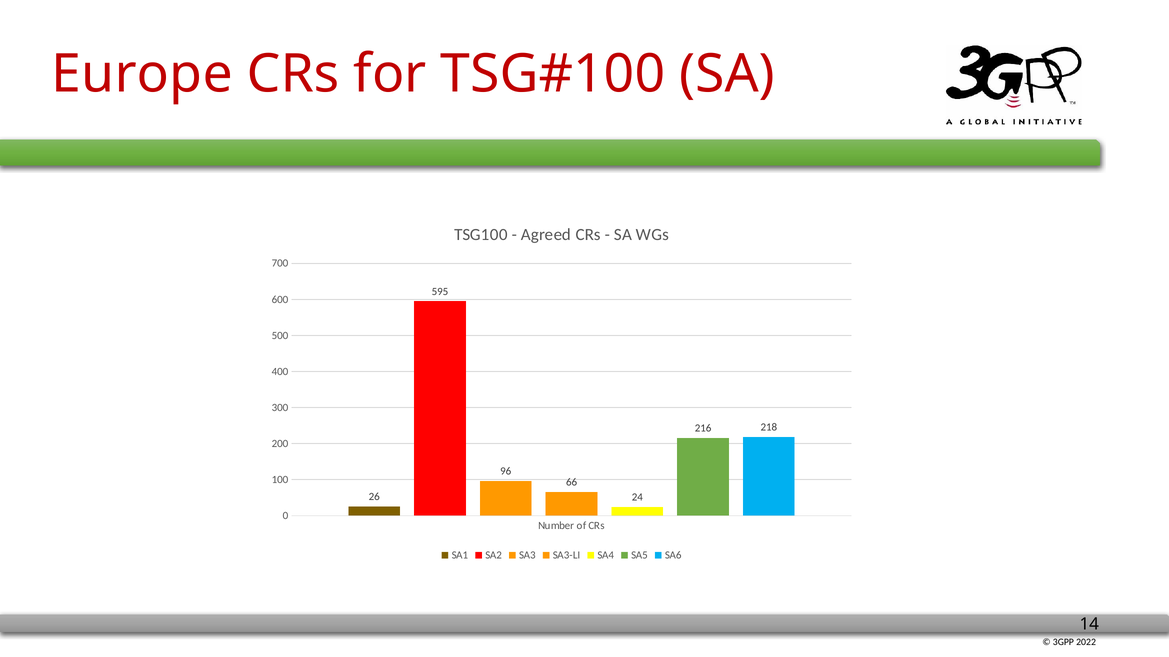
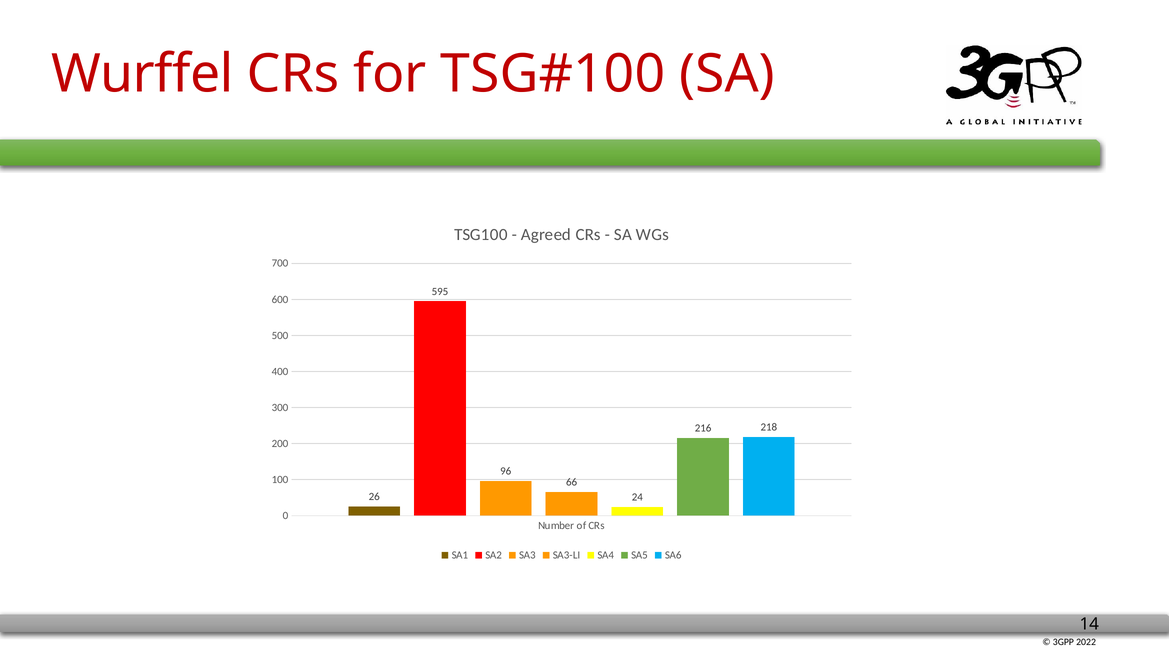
Europe: Europe -> Wurffel (142, 74)
